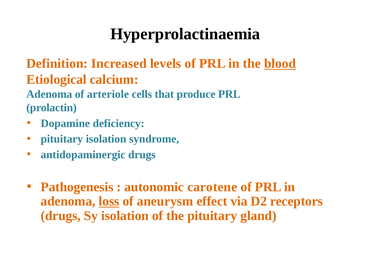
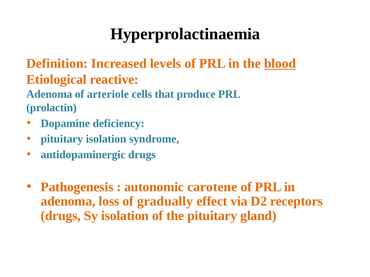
calcium: calcium -> reactive (114, 80)
loss underline: present -> none (109, 202)
aneurysm: aneurysm -> gradually (165, 202)
